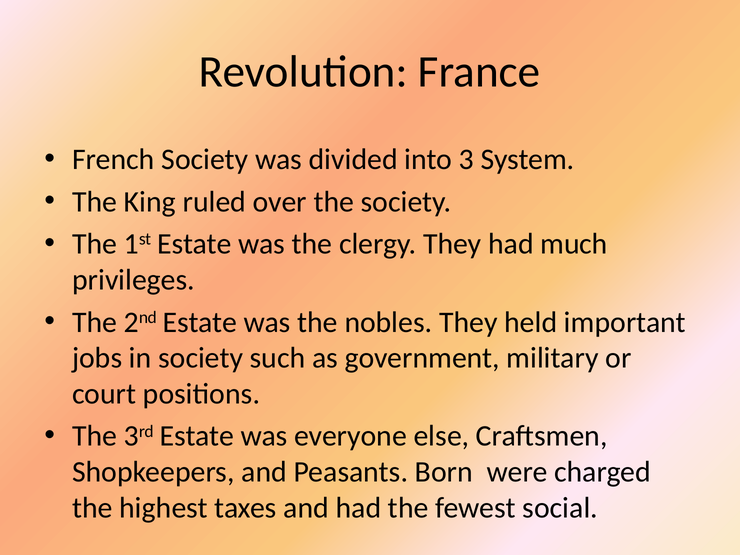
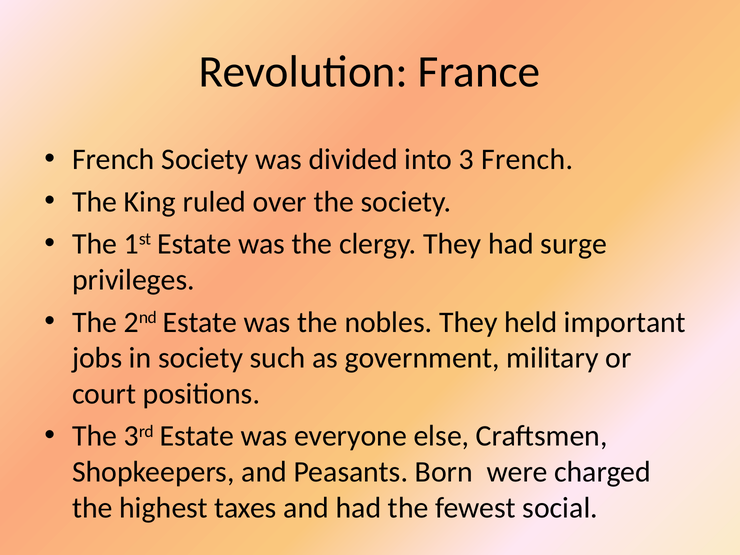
3 System: System -> French (527, 159)
much: much -> surge (574, 244)
